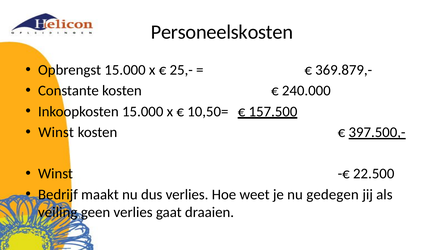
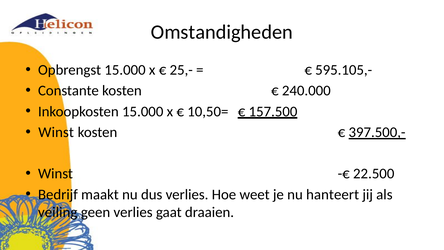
Personeelskosten: Personeelskosten -> Omstandigheden (222, 32)
369.879,-: 369.879,- -> 595.105,- (344, 70)
gedegen: gedegen -> hanteert (333, 194)
